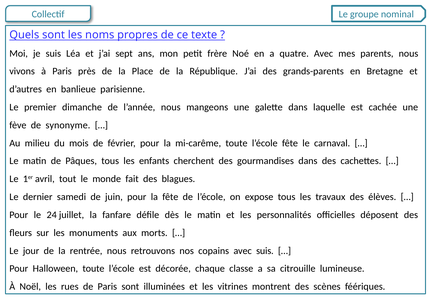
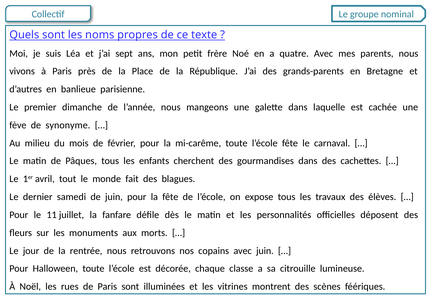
24: 24 -> 11 (52, 215)
avec suis: suis -> juin (265, 250)
